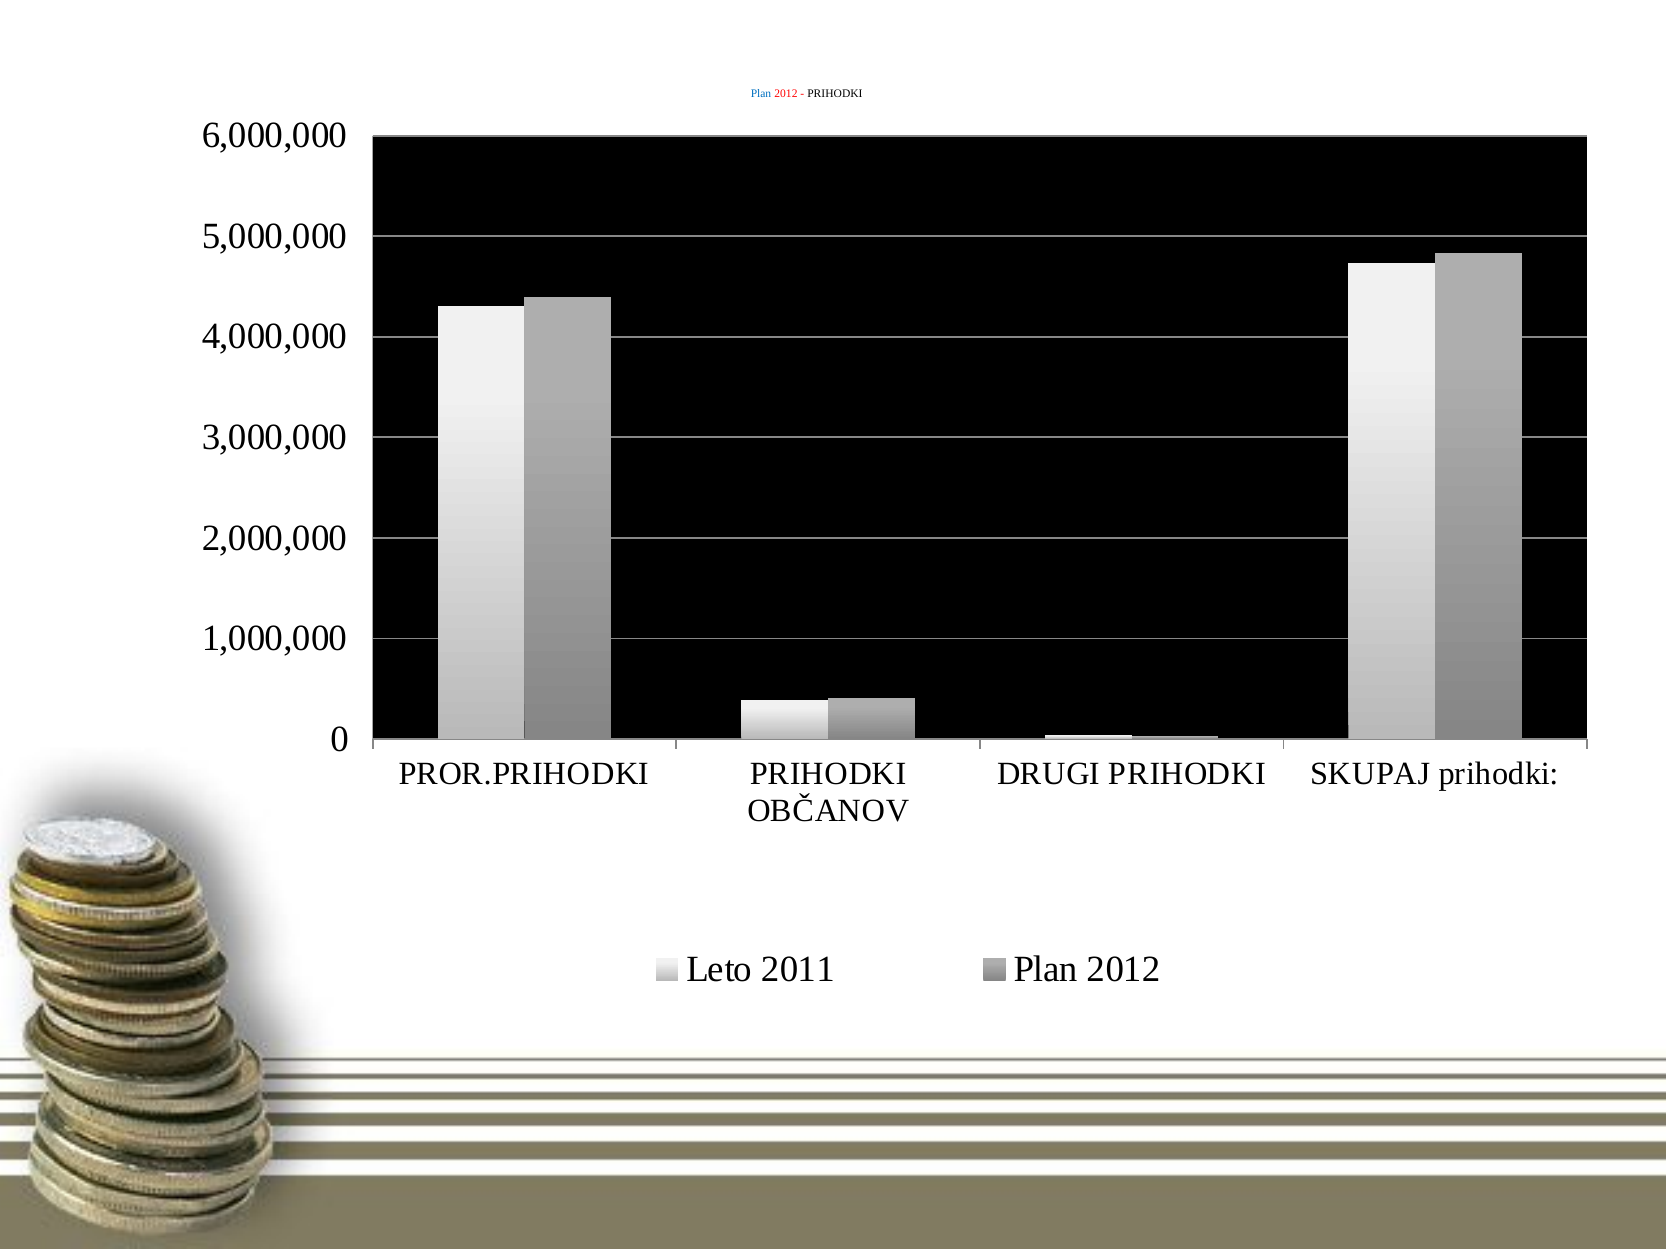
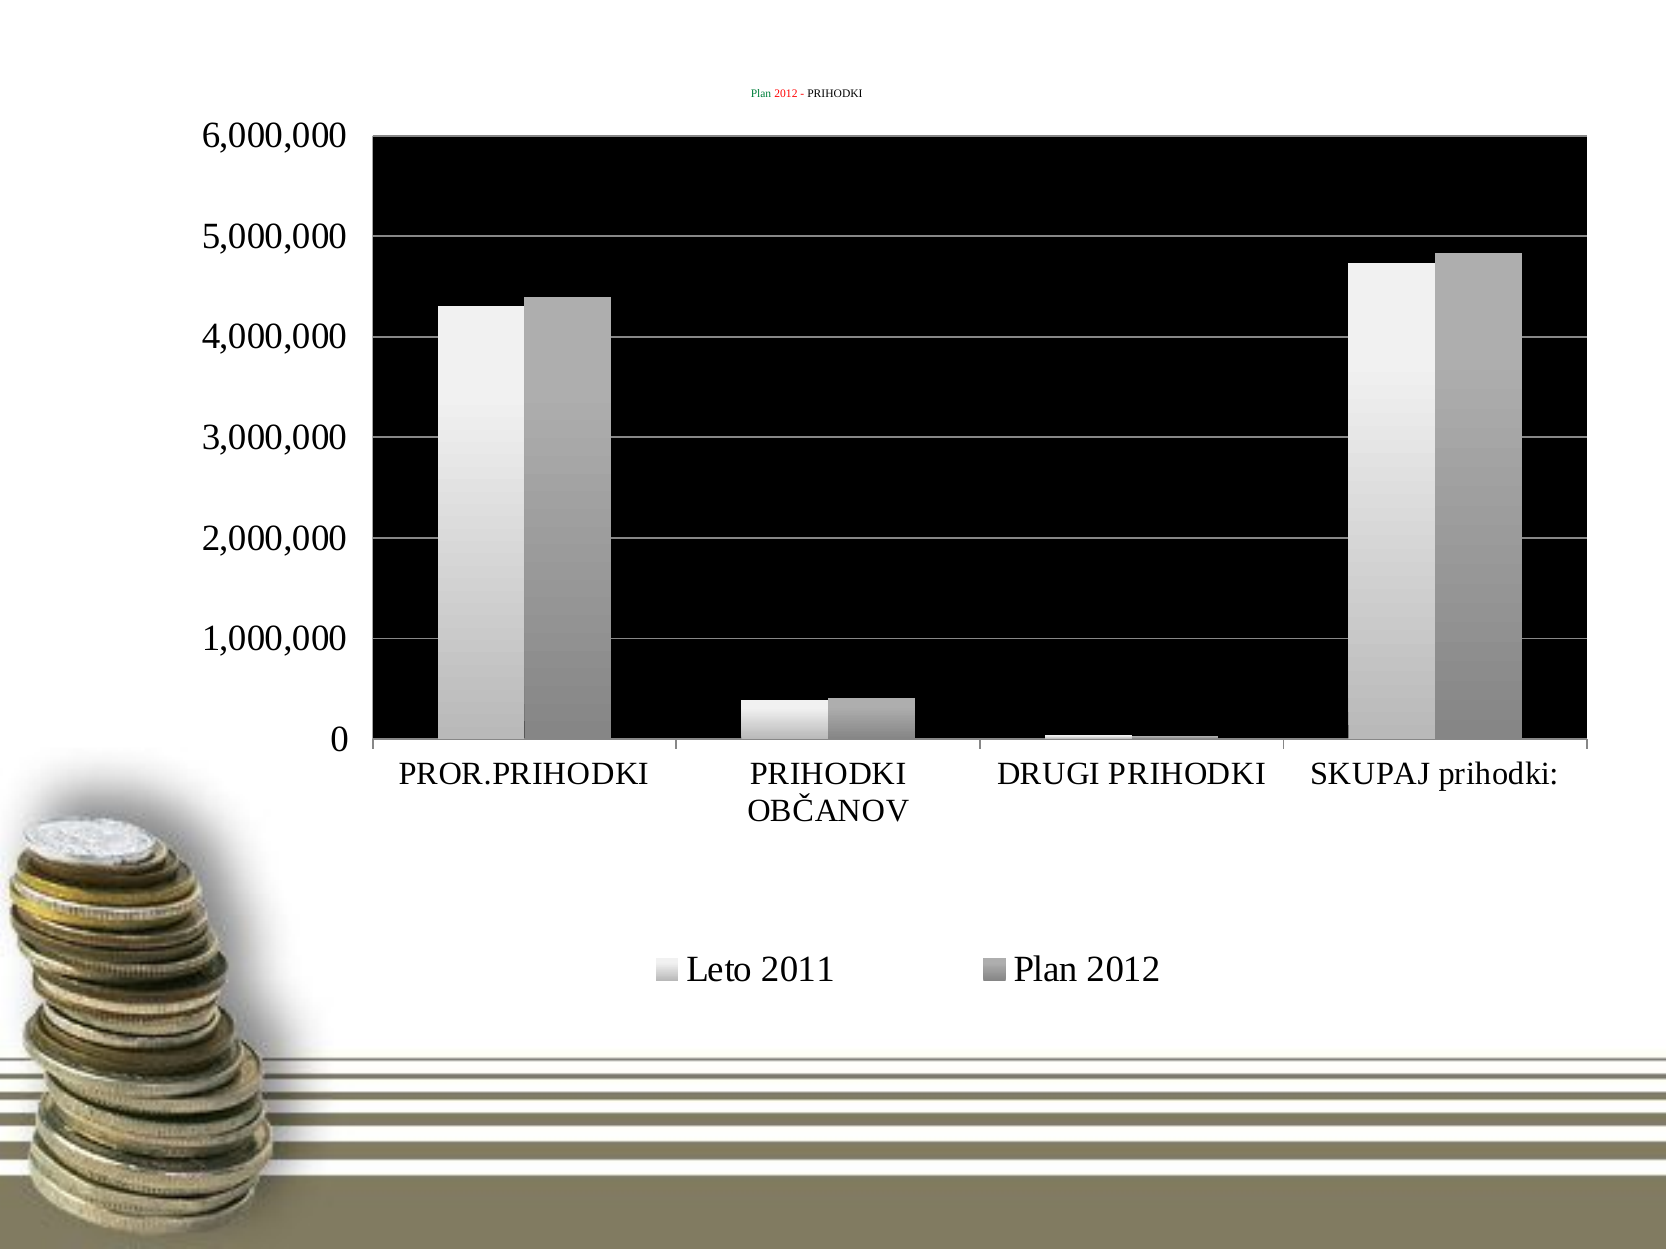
Plan colour: blue -> green (761, 94)
